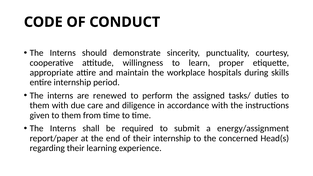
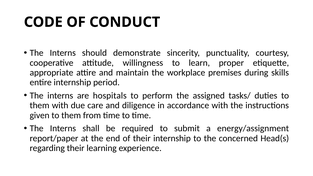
hospitals: hospitals -> premises (225, 73)
renewed: renewed -> hospitals (110, 96)
